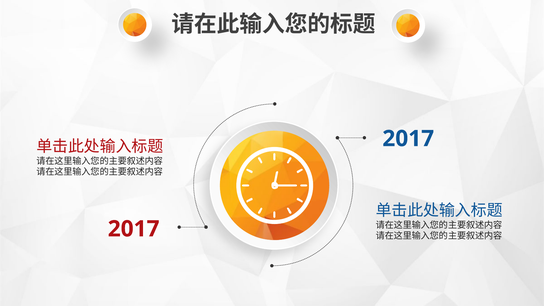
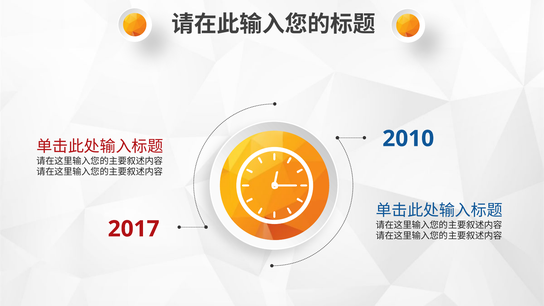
2017: 2017 -> 2010 (408, 139)
